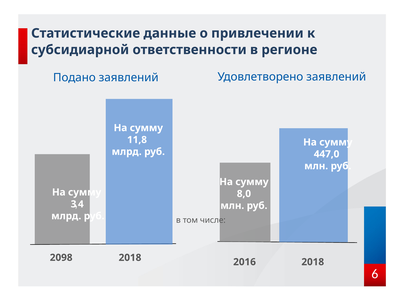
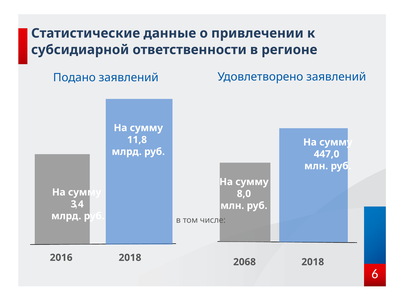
2098: 2098 -> 2016 (61, 258)
2016: 2016 -> 2068 (245, 263)
